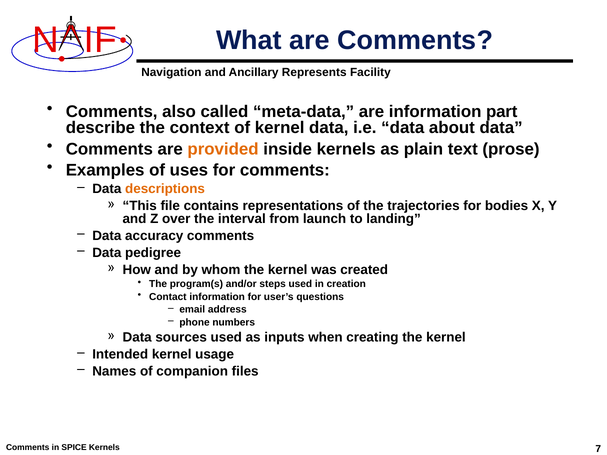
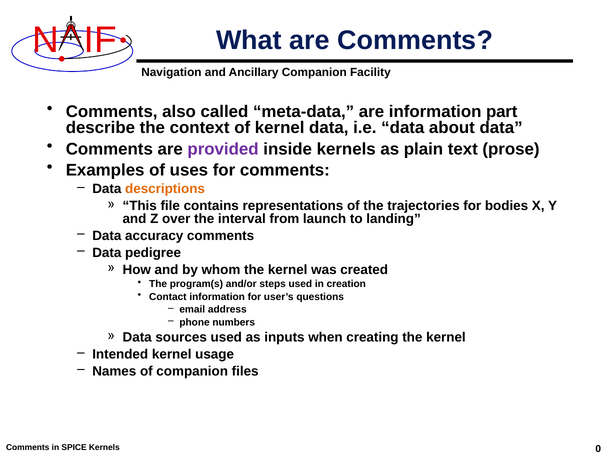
Represents: Represents -> Companion (314, 72)
provided colour: orange -> purple (223, 149)
7: 7 -> 0 (598, 449)
